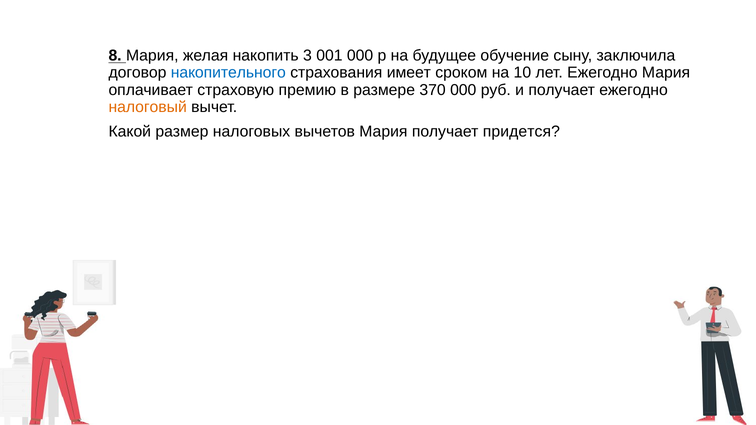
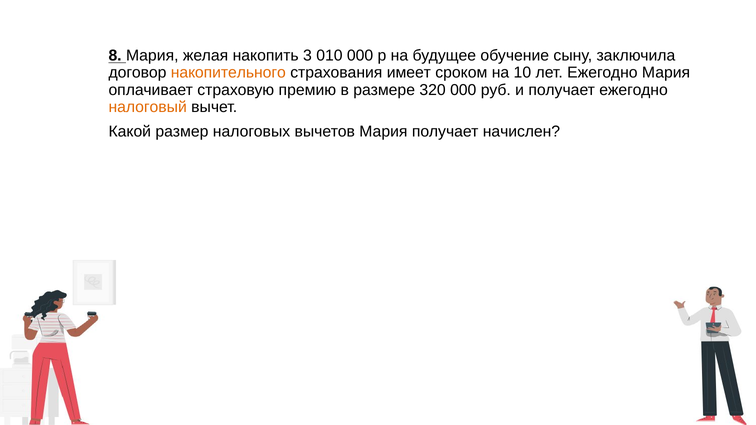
001: 001 -> 010 (329, 56)
накопительного colour: blue -> orange (228, 73)
370: 370 -> 320 (433, 90)
придется: придется -> начислен (521, 132)
